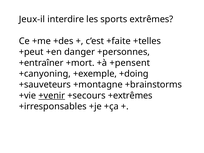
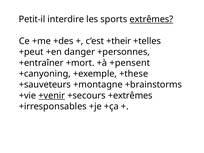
Jeux-il: Jeux-il -> Petit-il (32, 19)
extrêmes underline: none -> present (151, 19)
+faite: +faite -> +their (119, 41)
+doing: +doing -> +these (134, 74)
